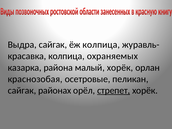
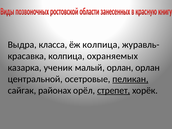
Выдра сайгак: сайгак -> класса (53, 45)
района: района -> ученик (58, 68)
малый хорёк: хорёк -> орлан (120, 68)
краснозобая: краснозобая -> центральной (35, 79)
пеликан underline: none -> present (130, 79)
